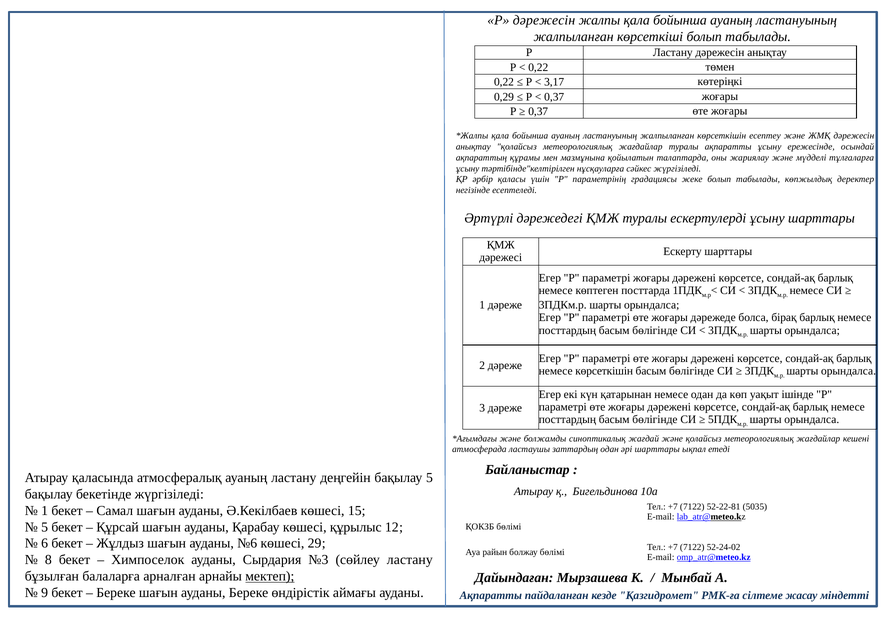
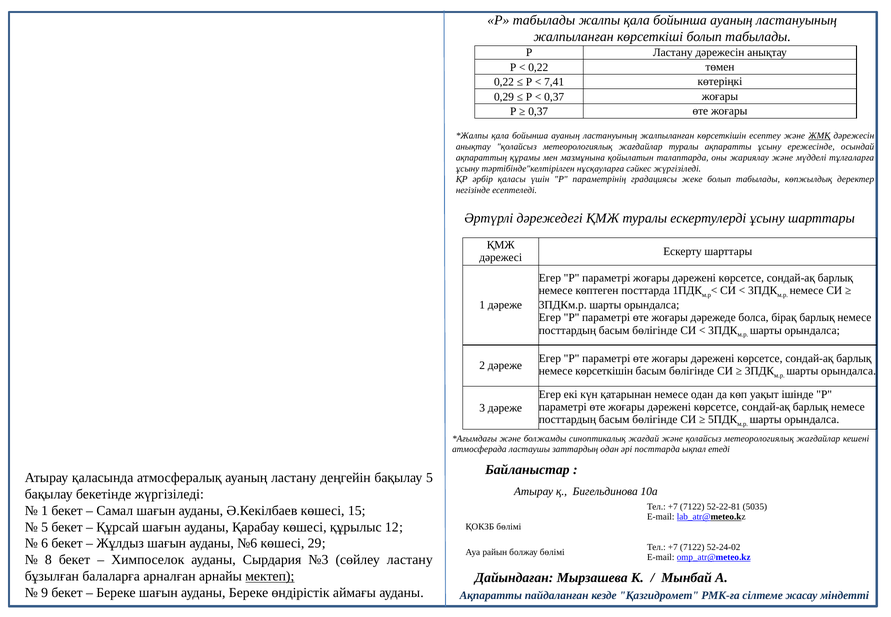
Р дәрежесін: дәрежесін -> табылады (544, 20)
3,17: 3,17 -> 7,41 (554, 82)
ЖМҚ underline: none -> present (819, 136)
әрі шарттары: шарттары -> посттарда (657, 449)
